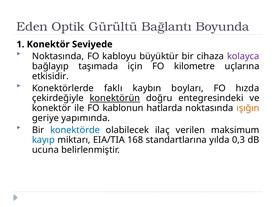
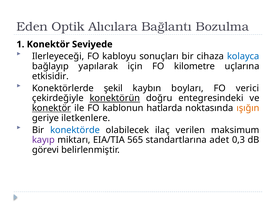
Gürültü: Gürültü -> Alıcılara (113, 27)
Boyunda: Boyunda -> Bozulma (222, 27)
Noktasında: Noktasında -> Ilerleyeceği (58, 56)
büyüktür: büyüktür -> sonuçları (159, 56)
kolayca colour: purple -> blue (243, 56)
taşımada: taşımada -> yapılarak (98, 66)
faklı: faklı -> şekil (113, 88)
hızda: hızda -> verici (248, 88)
konektör underline: none -> present (52, 108)
yapımında: yapımında -> iletkenlere (86, 118)
kayıp colour: blue -> purple (43, 140)
168: 168 -> 565 (135, 140)
yılda: yılda -> adet (219, 140)
ucuna: ucuna -> görevi (45, 150)
